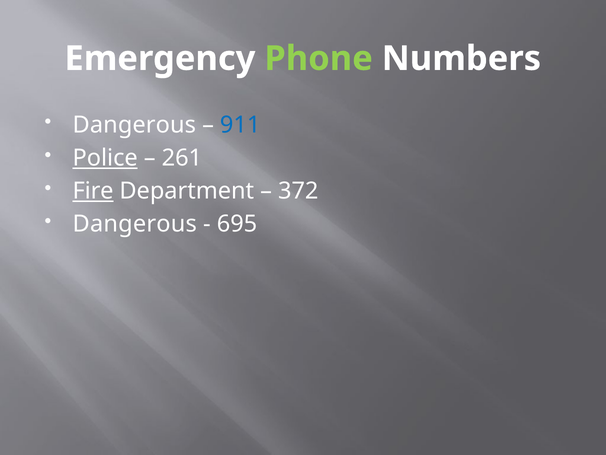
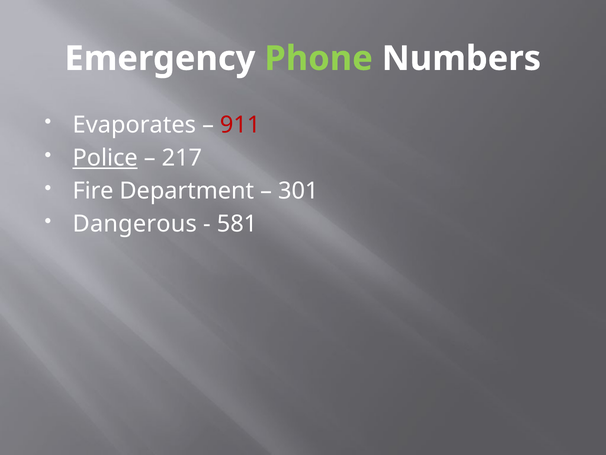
Dangerous: Dangerous -> Evaporates (134, 125)
911 colour: blue -> red (240, 125)
261: 261 -> 217 (182, 158)
Fire underline: present -> none (93, 191)
372: 372 -> 301 (298, 191)
695: 695 -> 581 (237, 224)
